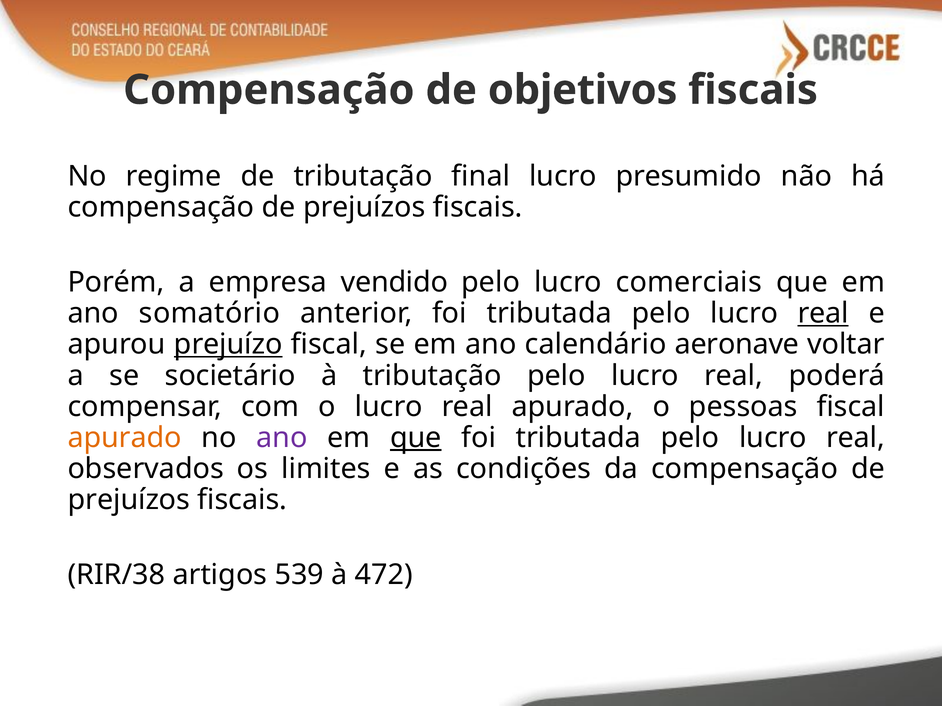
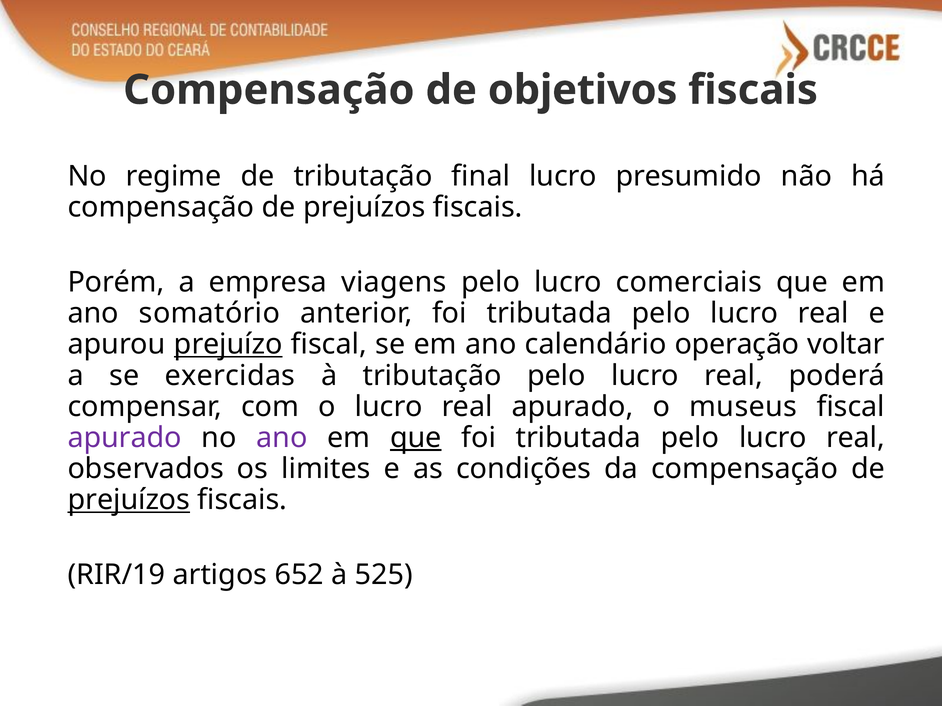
vendido: vendido -> viagens (394, 283)
real underline: present -> none (823, 314)
aeronave: aeronave -> operação (737, 345)
societário: societário -> exercidas (230, 376)
pessoas: pessoas -> museus (743, 407)
apurado colour: orange -> purple (125, 438)
prejuízos underline: none -> present (129, 500)
RIR/38: RIR/38 -> RIR/19 (116, 575)
539: 539 -> 652 (299, 575)
472: 472 -> 525 (384, 575)
